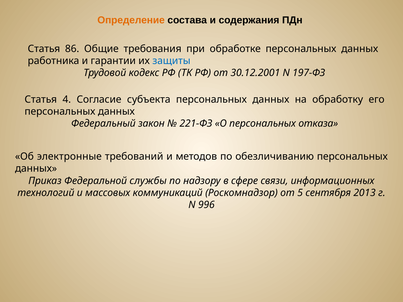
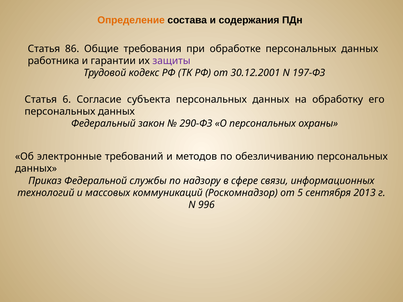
защиты colour: blue -> purple (171, 61)
4: 4 -> 6 (67, 100)
221-ФЗ: 221-ФЗ -> 290-ФЗ (196, 124)
отказа: отказа -> охраны (318, 124)
